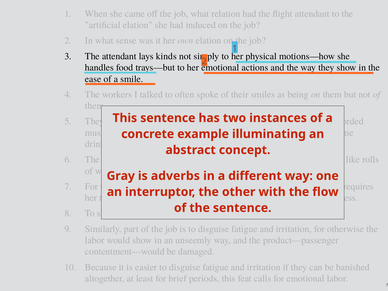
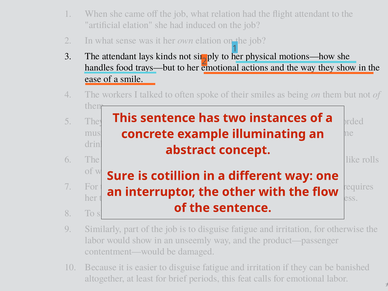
Gray: Gray -> Sure (121, 176)
adverbs: adverbs -> cotillion (175, 176)
